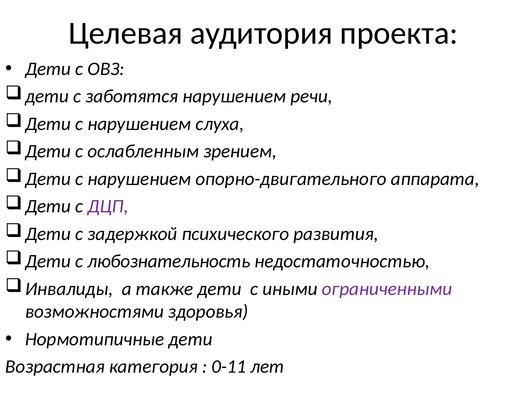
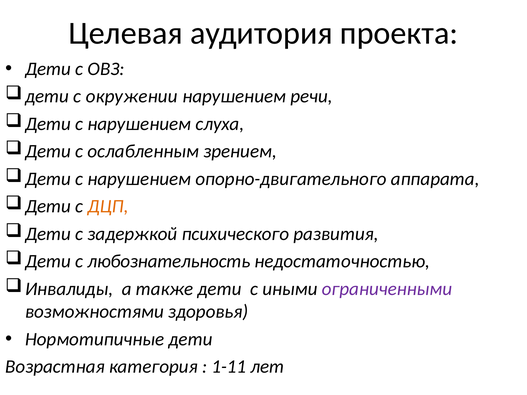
заботятся: заботятся -> окружении (132, 96)
ДЦП colour: purple -> orange (108, 206)
0-11: 0-11 -> 1-11 (229, 367)
